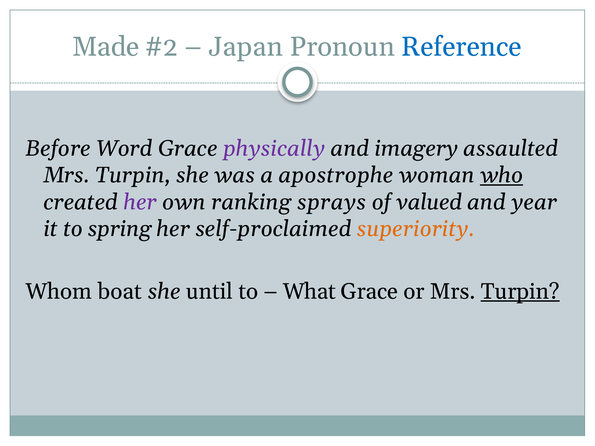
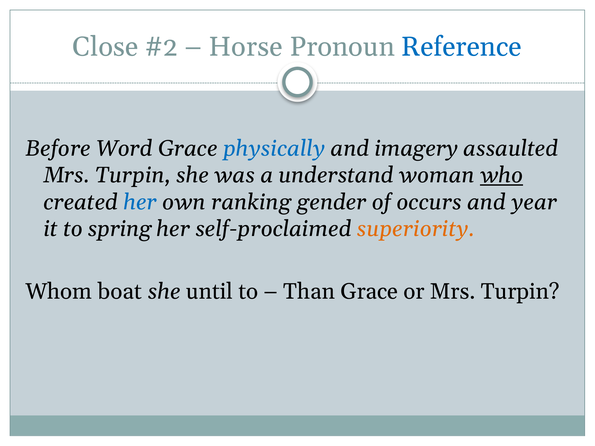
Made: Made -> Close (106, 47)
Japan: Japan -> Horse (246, 47)
physically colour: purple -> blue (274, 149)
apostrophe: apostrophe -> understand (336, 175)
her colour: purple -> blue (140, 202)
sprays: sprays -> gender (332, 202)
valued: valued -> occurs (429, 202)
What: What -> Than (309, 292)
Turpin underline: present -> none (520, 292)
